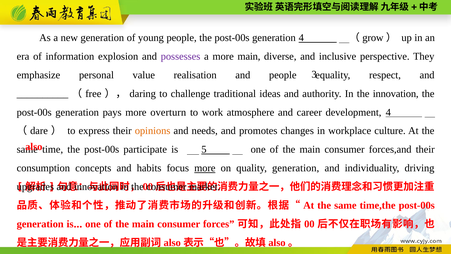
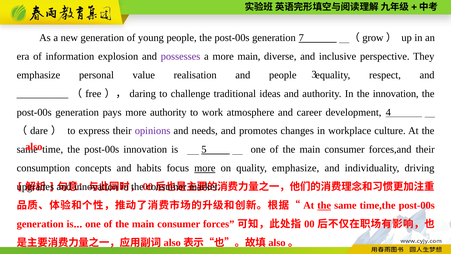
generation 4: 4 -> 7 (301, 38)
more overturn: overturn -> authority (168, 112)
opinions colour: orange -> purple (153, 131)
post-00s participate: participate -> innovation (145, 149)
quality generation: generation -> emphasize (296, 168)
the underline: none -> present (324, 205)
